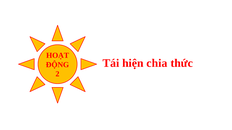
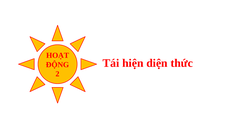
chia: chia -> diện (157, 63)
